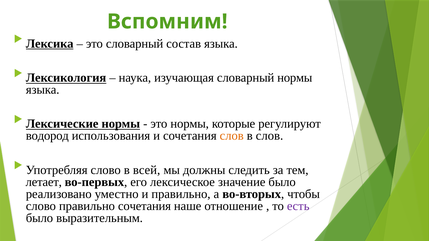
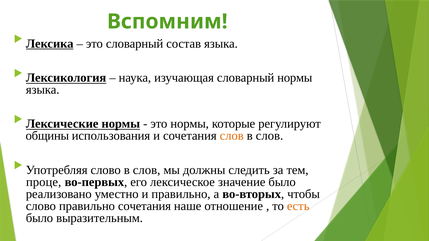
водород: водород -> общины (47, 136)
слово в всей: всей -> слов (147, 170)
летает: летает -> проце (44, 182)
есть colour: purple -> orange (298, 206)
